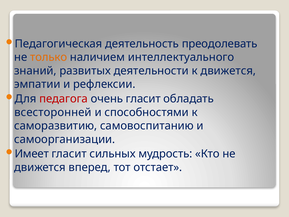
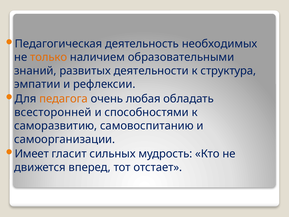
преодолевать: преодолевать -> необходимых (220, 44)
интеллектуального: интеллектуального -> образовательными (181, 57)
к движется: движется -> структура (228, 71)
педагога colour: red -> orange (64, 99)
очень гласит: гласит -> любая (143, 99)
